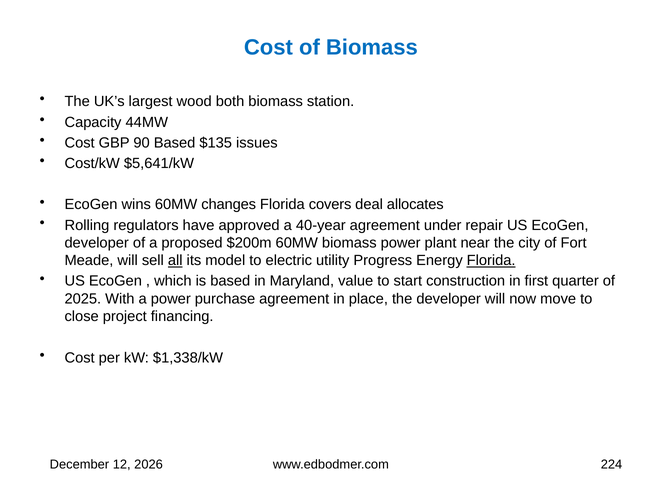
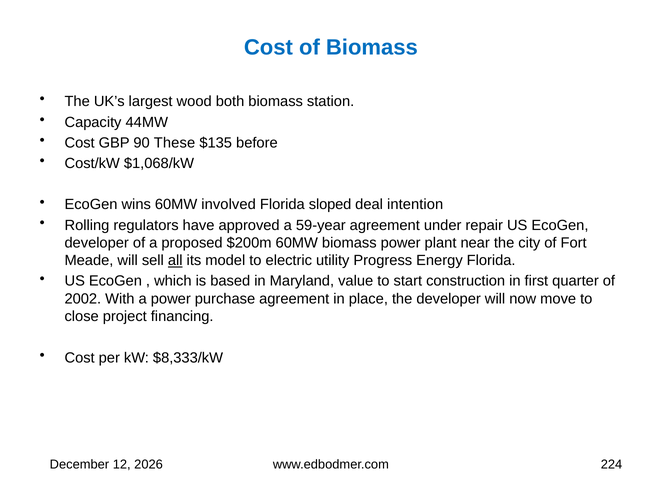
90 Based: Based -> These (174, 143)
issues: issues -> before (257, 143)
$5,641/kW: $5,641/kW -> $1,068/kW (159, 163)
changes: changes -> involved (229, 204)
covers: covers -> sloped (330, 204)
allocates: allocates -> intention (415, 204)
40-year: 40-year -> 59-year (321, 225)
Florida underline: present -> none (491, 260)
2025: 2025 -> 2002 (83, 298)
$1,338/kW: $1,338/kW -> $8,333/kW (188, 357)
